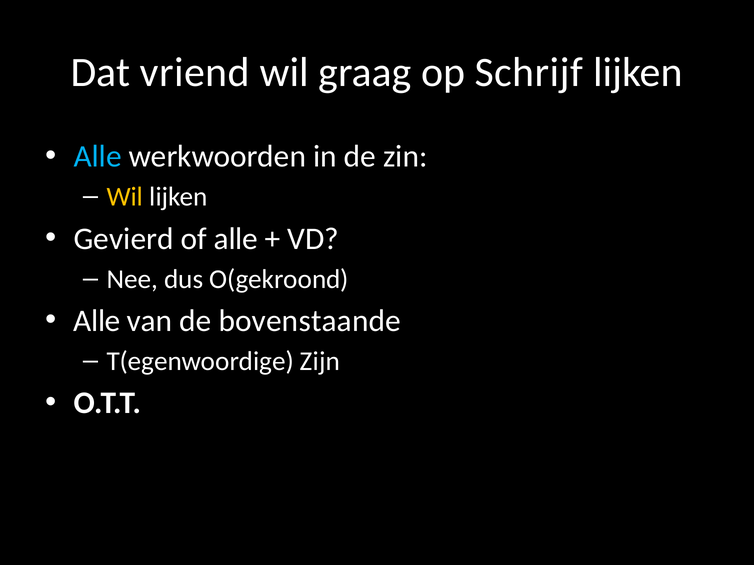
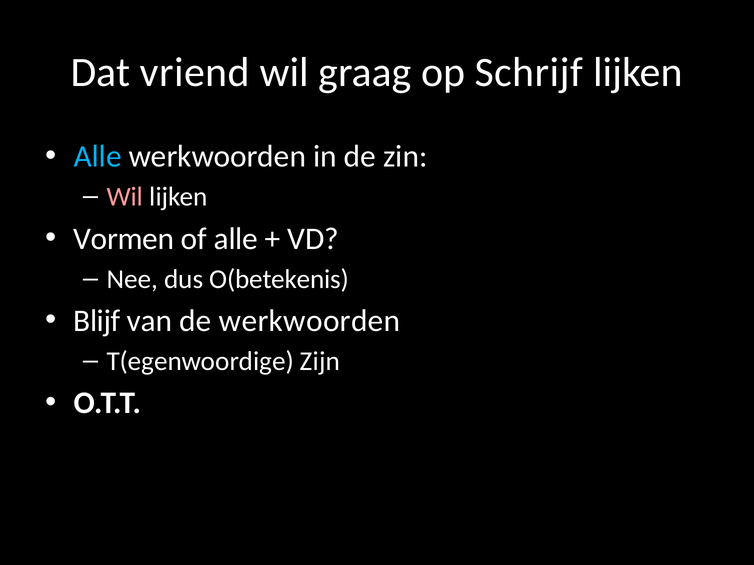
Wil colour: yellow -> pink (125, 197)
Gevierd: Gevierd -> Vormen (124, 239)
O(gekroond: O(gekroond -> O(betekenis (279, 279)
Alle: Alle -> Blijf (97, 321)
de bovenstaande: bovenstaande -> werkwoorden (310, 321)
